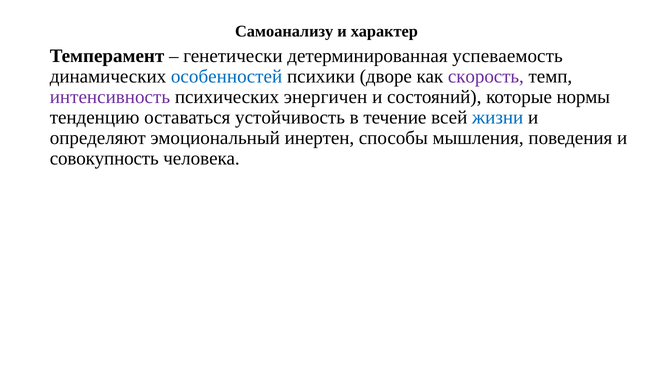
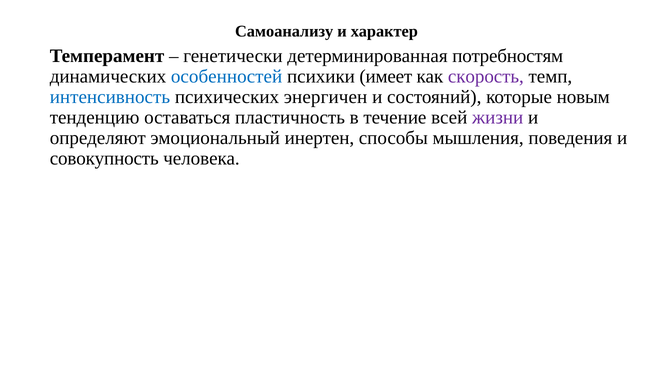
успеваемость: успеваемость -> потребностям (508, 56)
дворе: дворе -> имеет (386, 76)
интенсивность colour: purple -> blue (110, 97)
нормы: нормы -> новым (583, 97)
устойчивость: устойчивость -> пластичность (290, 117)
жизни colour: blue -> purple (498, 117)
